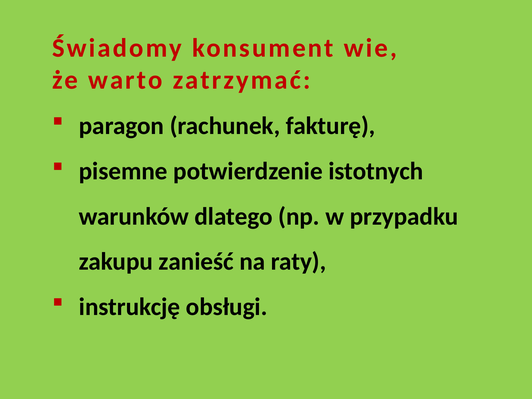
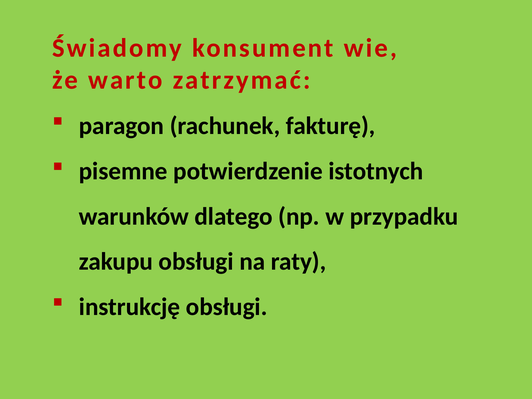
zakupu zanieść: zanieść -> obsługi (196, 262)
